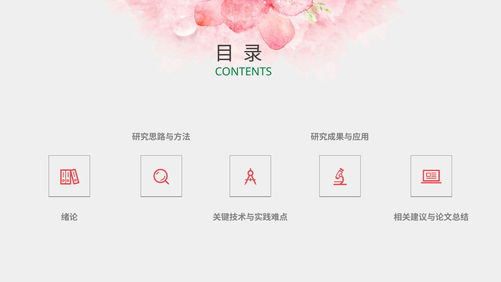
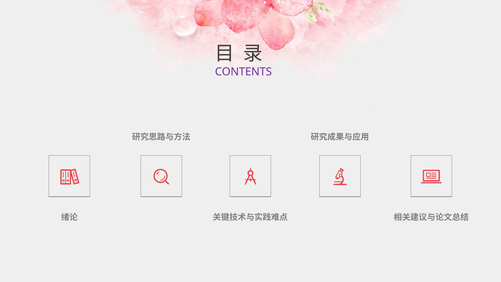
CONTENTS colour: green -> purple (243, 72)
